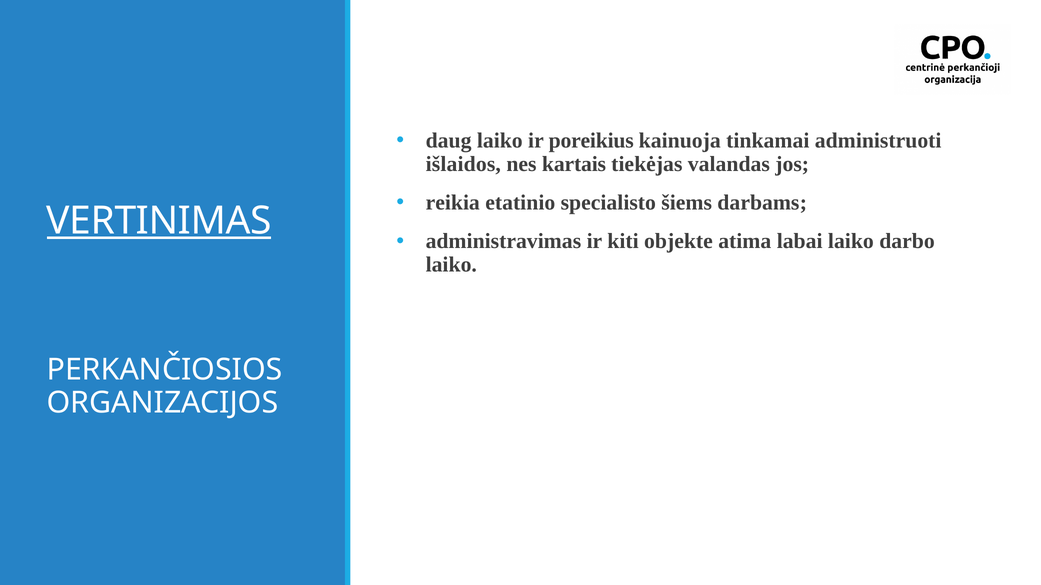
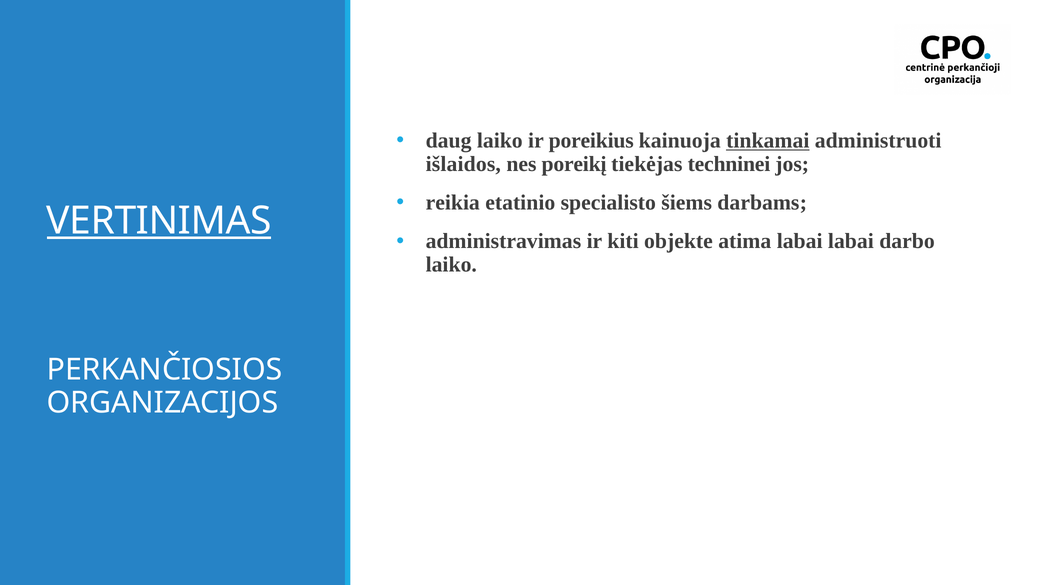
tinkamai underline: none -> present (768, 141)
kartais: kartais -> poreikį (574, 164)
valandas: valandas -> techninei (729, 164)
labai laiko: laiko -> labai (851, 242)
